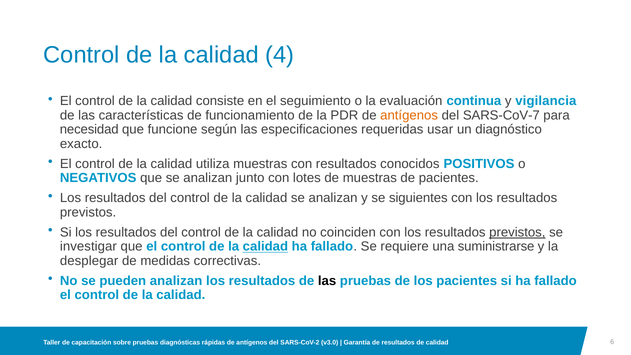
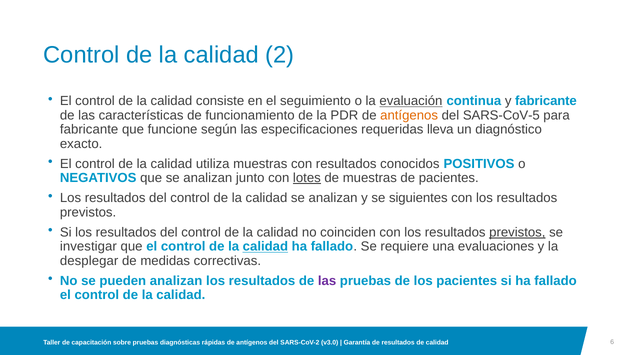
4: 4 -> 2 (280, 55)
evaluación underline: none -> present (411, 101)
y vigilancia: vigilancia -> fabricante (546, 101)
SARS-CoV-7: SARS-CoV-7 -> SARS-CoV-5 (501, 115)
necesidad: necesidad -> fabricante (89, 129)
usar: usar -> lleva (440, 129)
lotes underline: none -> present (307, 178)
suministrarse: suministrarse -> evaluaciones (496, 247)
las colour: black -> purple (327, 281)
